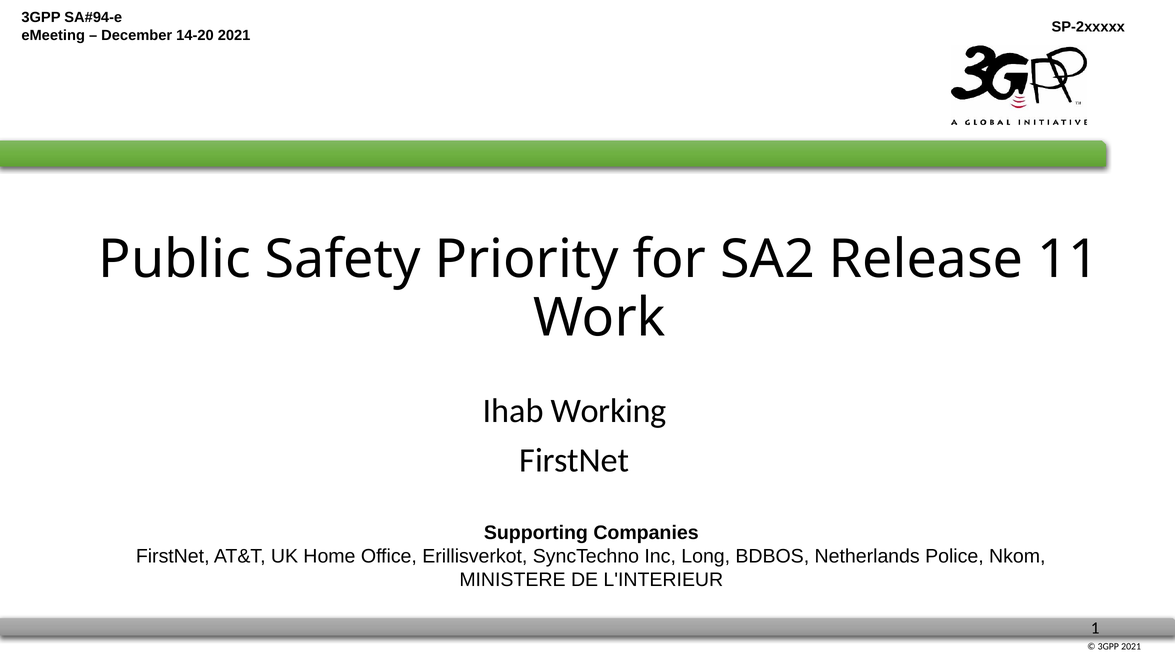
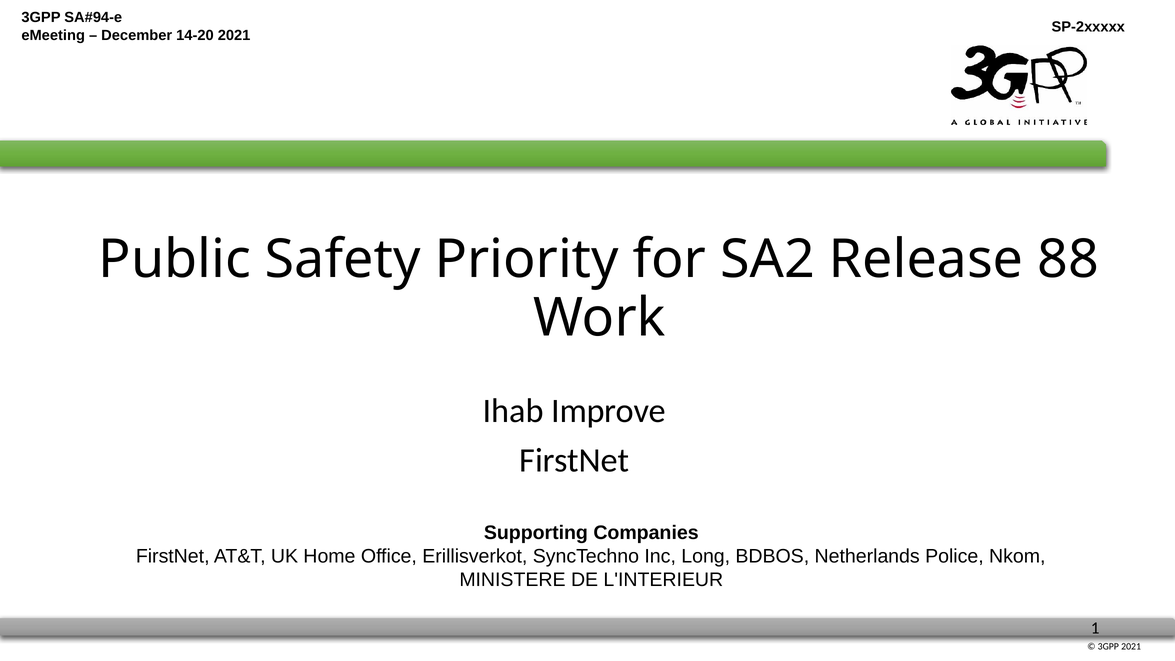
11: 11 -> 88 (1068, 260)
Working: Working -> Improve (609, 411)
